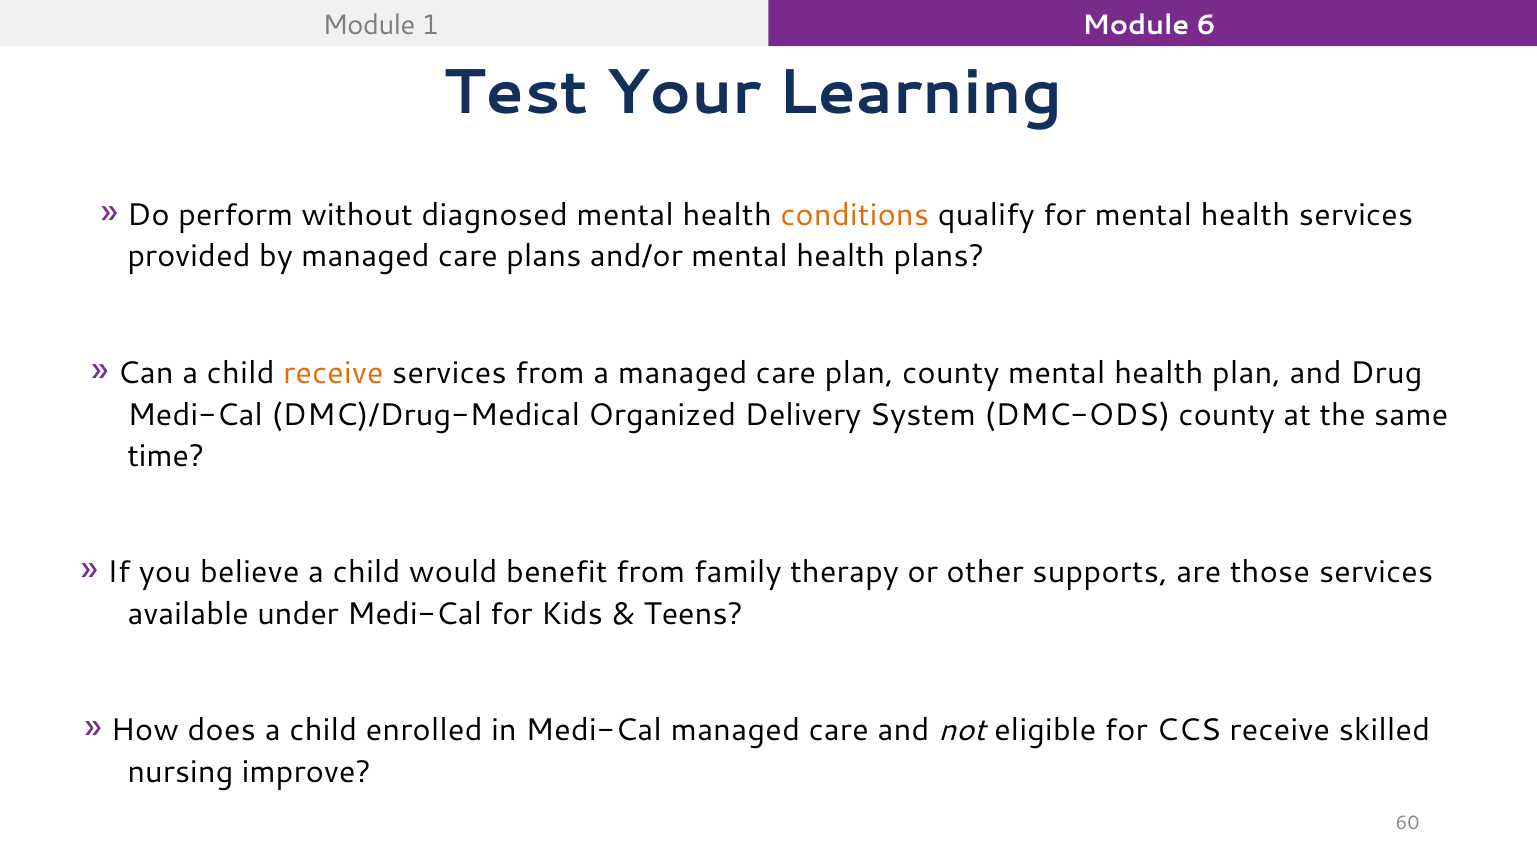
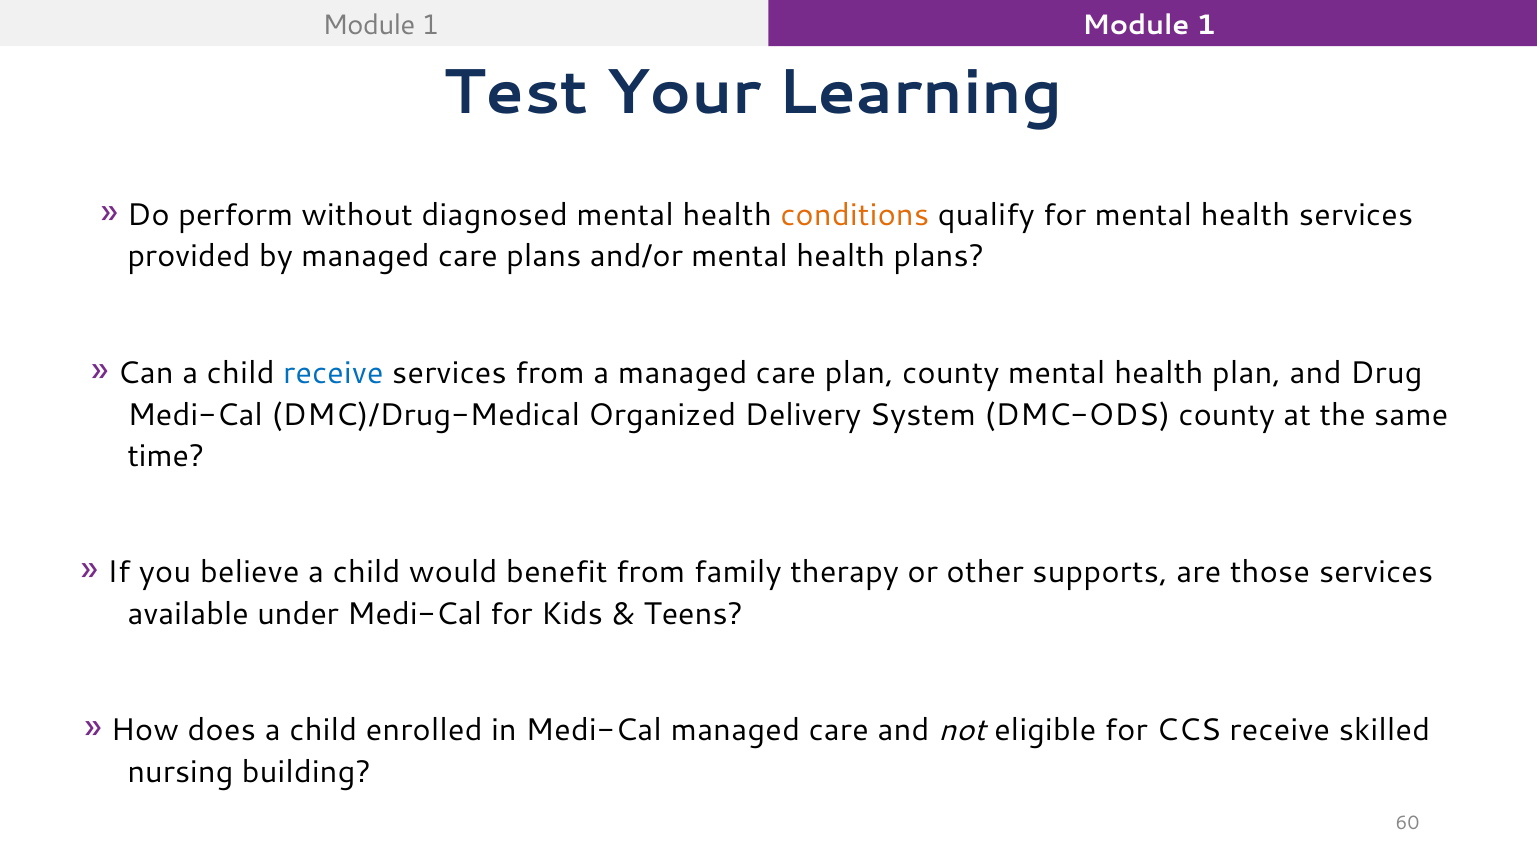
1 Module 6: 6 -> 1 (1206, 26)
receive colour: orange -> blue (333, 373)
improve: improve -> building (307, 772)
